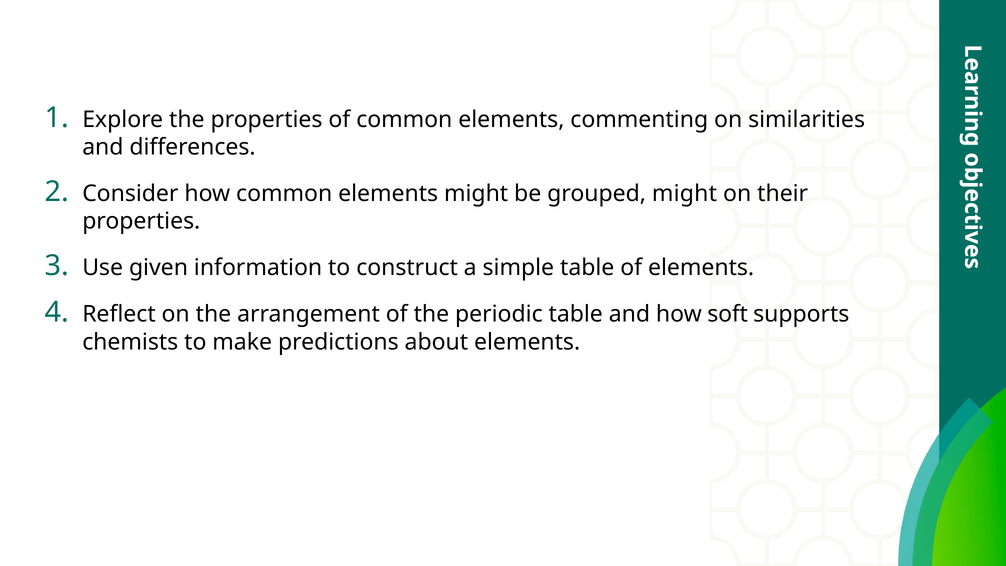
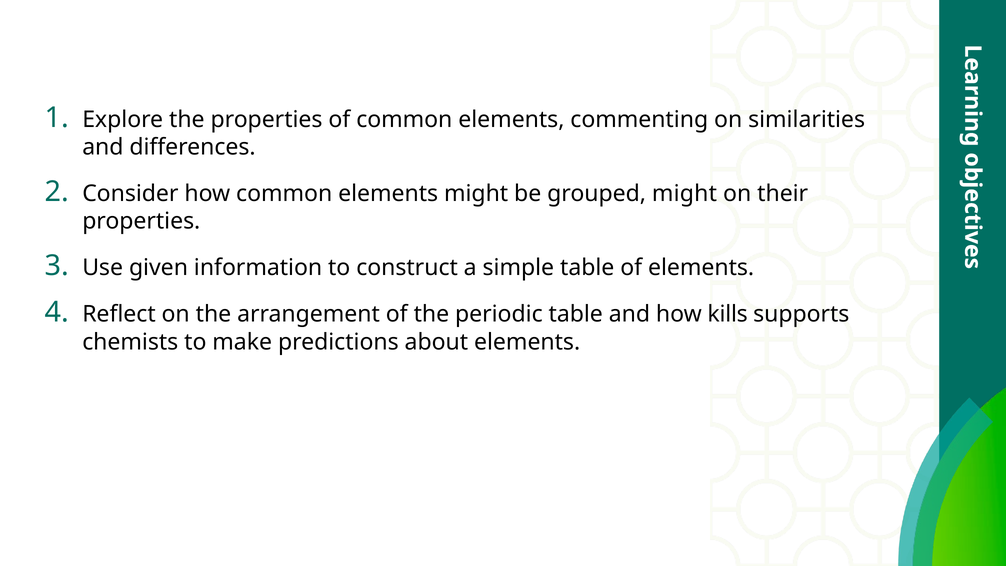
soft: soft -> kills (728, 314)
